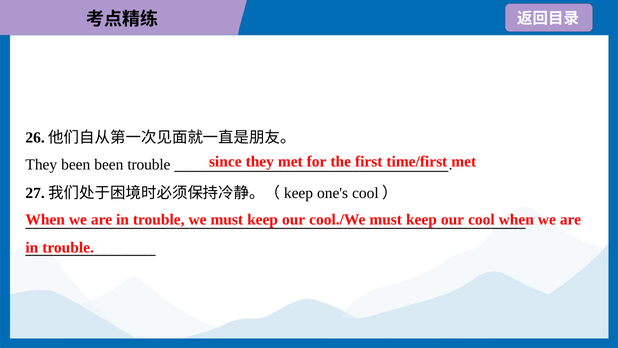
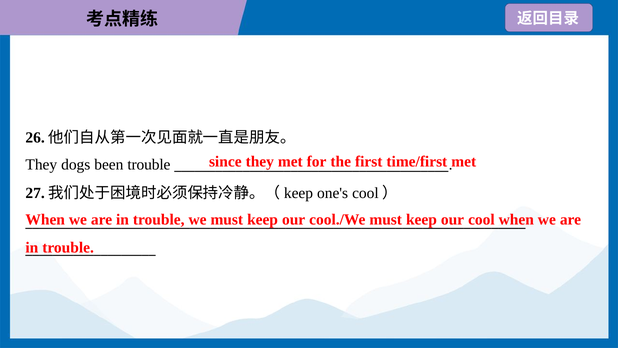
They been: been -> dogs (76, 165)
